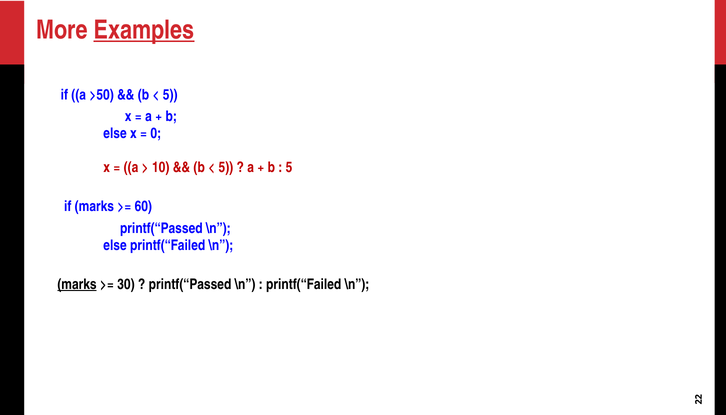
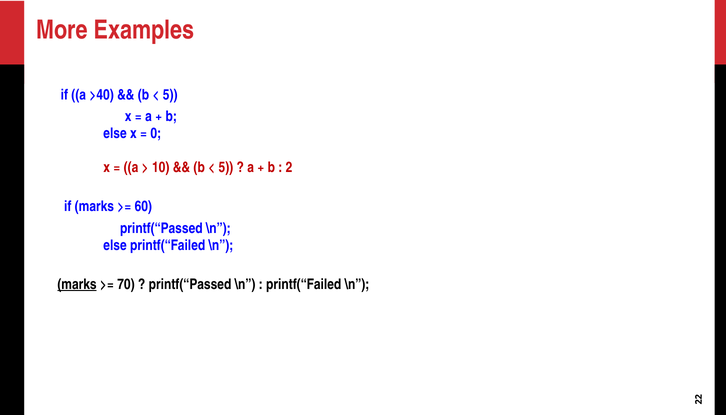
Examples underline: present -> none (144, 30)
>50: >50 -> >40 (102, 95)
5: 5 -> 2 (289, 168)
30: 30 -> 70 (126, 284)
